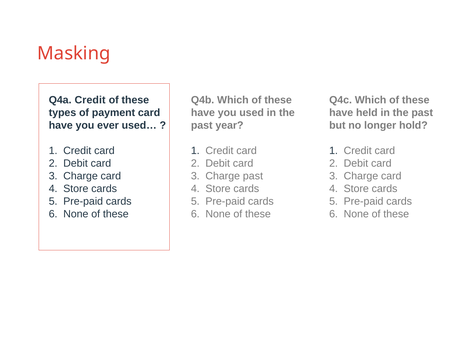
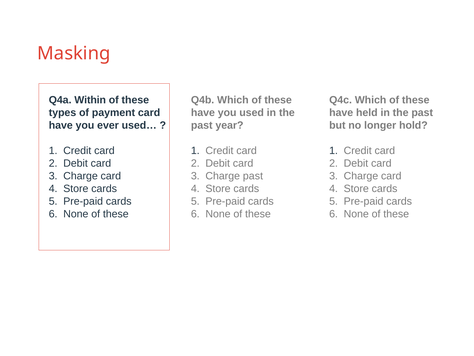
Q4a Credit: Credit -> Within (90, 100)
